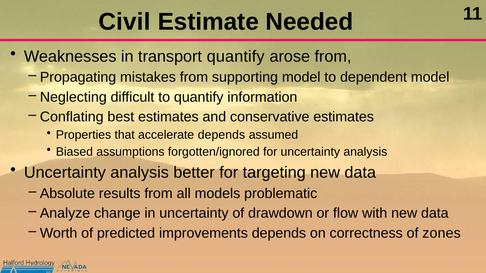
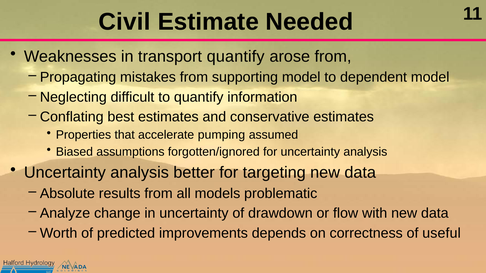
accelerate depends: depends -> pumping (221, 135)
zones: zones -> useful (442, 233)
